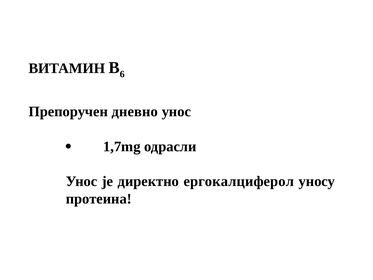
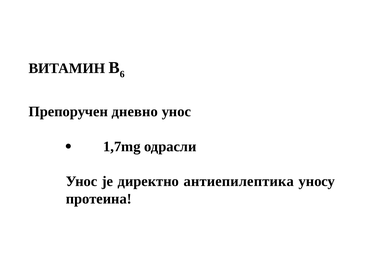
ергокалциферол: ергокалциферол -> антиепилептика (239, 181)
